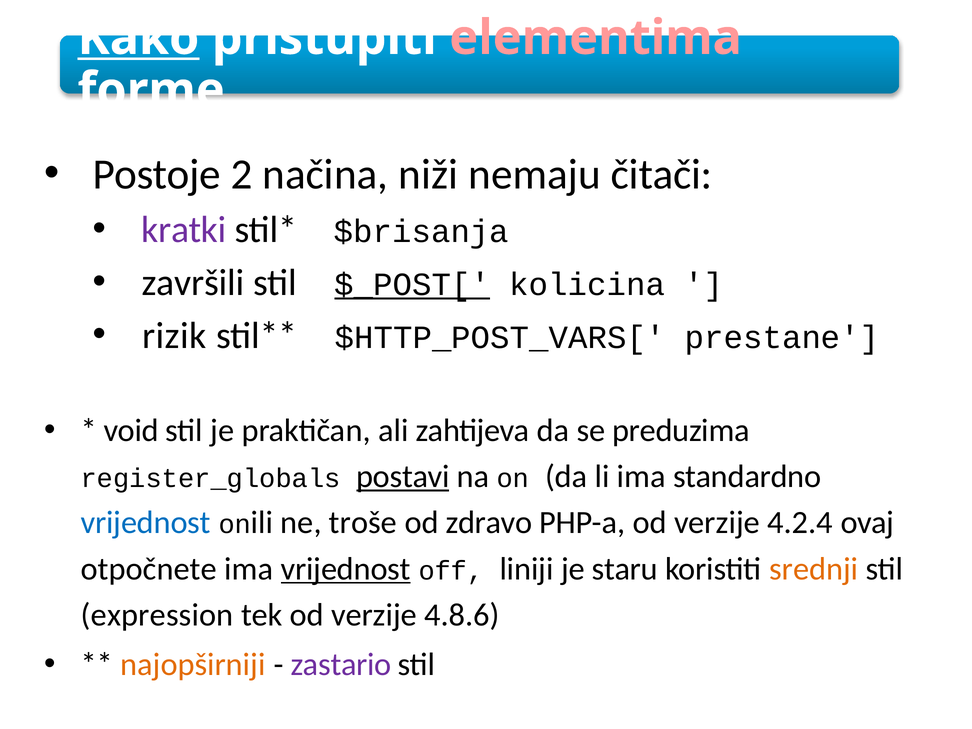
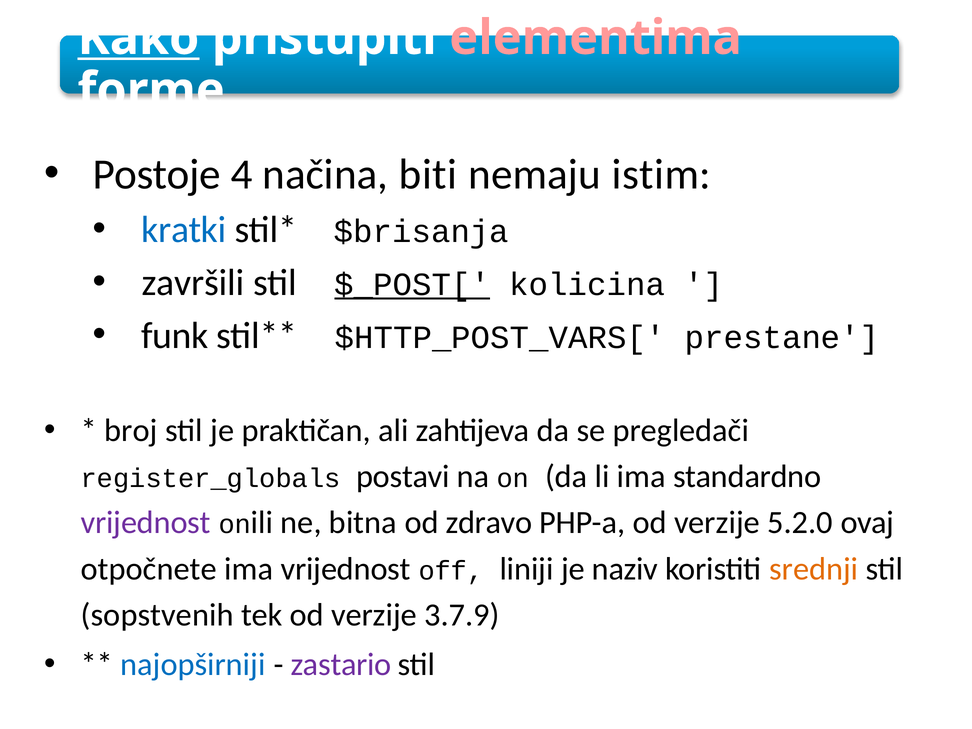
2: 2 -> 4 (242, 174)
niži: niži -> biti (428, 174)
čitači: čitači -> istim (661, 174)
kratki colour: purple -> blue (184, 230)
rizik: rizik -> funk (175, 336)
void: void -> broj (131, 431)
preduzima: preduzima -> pregledači (681, 431)
postavi underline: present -> none (403, 477)
vrijednost colour: blue -> purple (146, 523)
troše: troše -> bitna (363, 523)
4.2.4: 4.2.4 -> 5.2.0 (800, 523)
vrijednost underline: present -> none (346, 569)
staru: staru -> naziv (625, 569)
expression: expression -> sopstvenih (157, 615)
4.8.6: 4.8.6 -> 3.7.9 (462, 615)
najopširniji colour: orange -> blue (193, 665)
